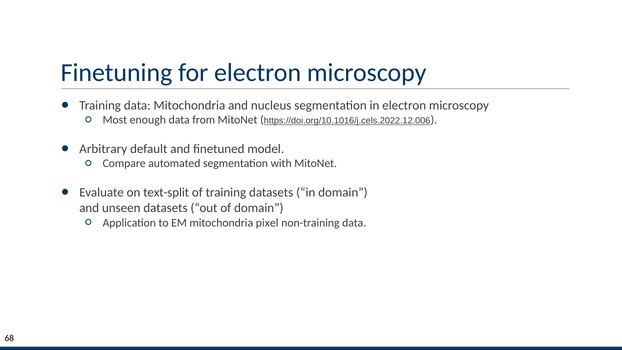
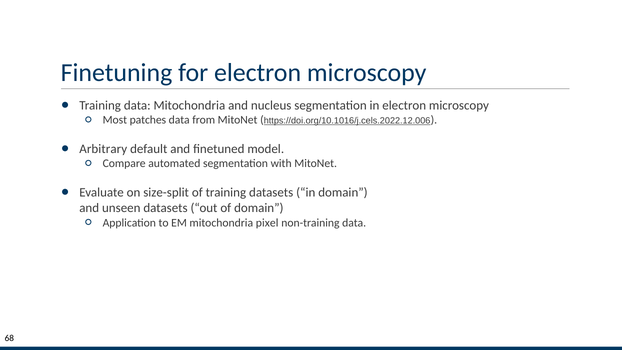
enough: enough -> patches (148, 120)
text-split: text-split -> size-split (166, 192)
